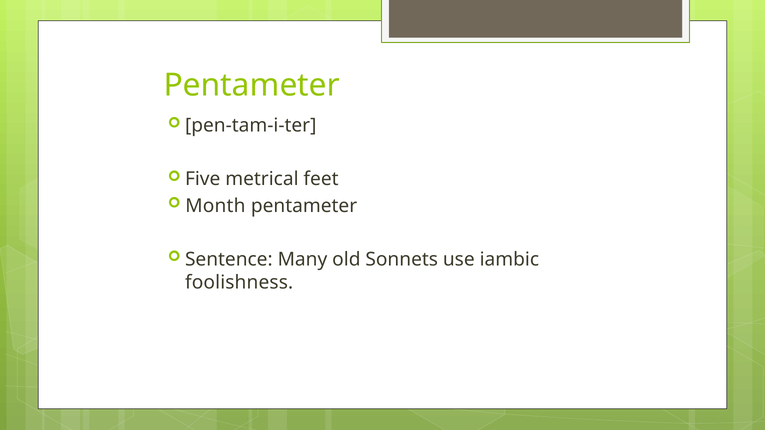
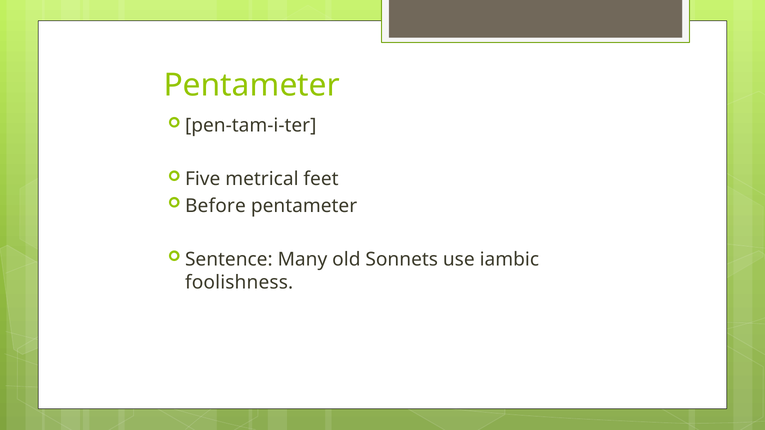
Month: Month -> Before (215, 206)
